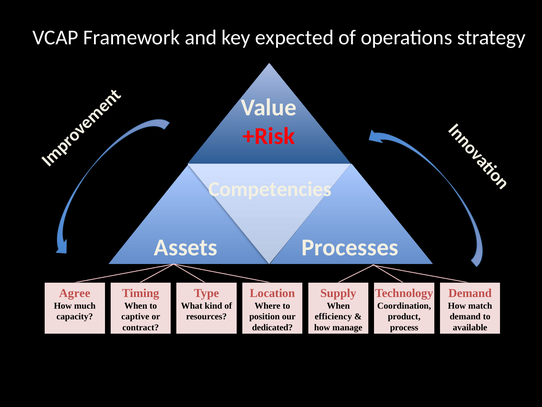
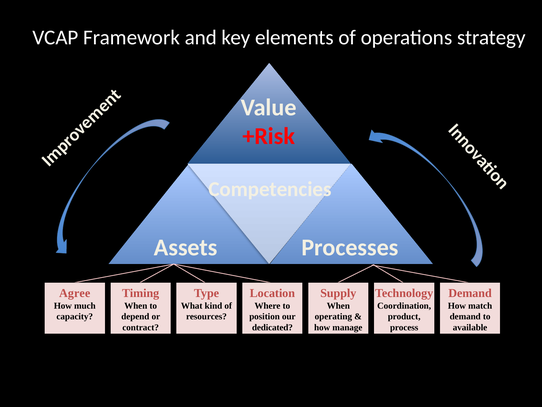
expected: expected -> elements (294, 37)
captive: captive -> depend (135, 316)
efficiency: efficiency -> operating (333, 316)
